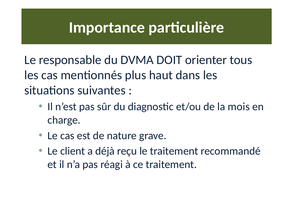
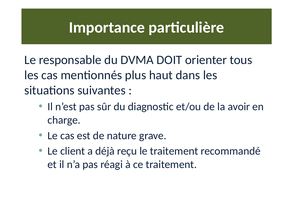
mois: mois -> avoir (239, 107)
